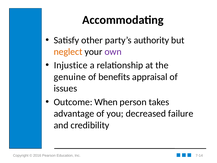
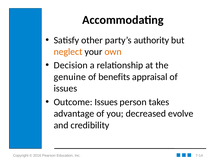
own colour: purple -> orange (113, 52)
Injustice: Injustice -> Decision (71, 65)
Outcome When: When -> Issues (106, 102)
failure: failure -> evolve (181, 113)
